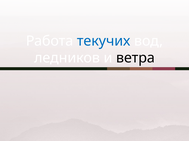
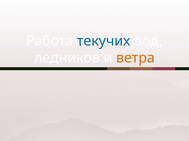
ветра colour: black -> orange (135, 58)
